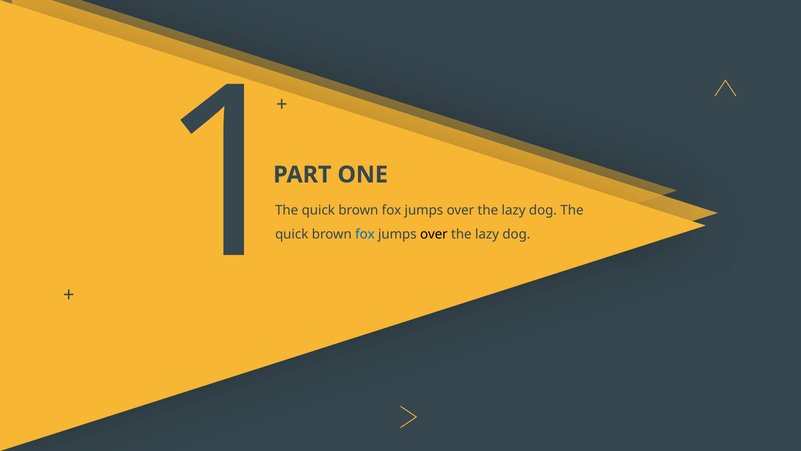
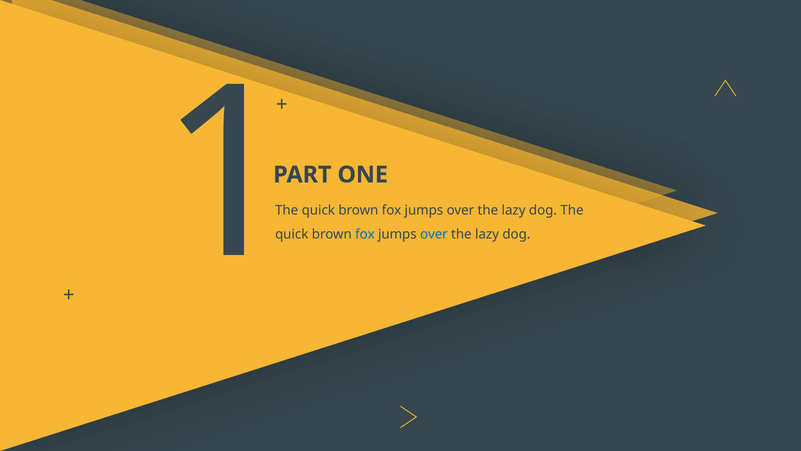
over colour: black -> blue (434, 234)
